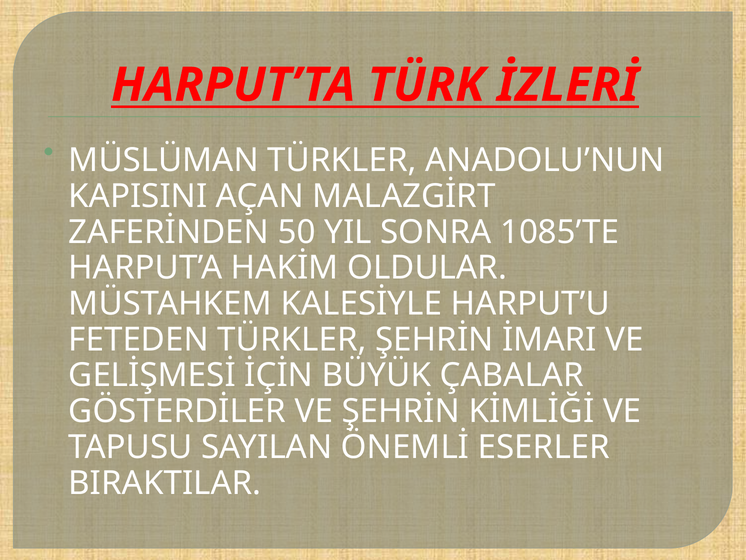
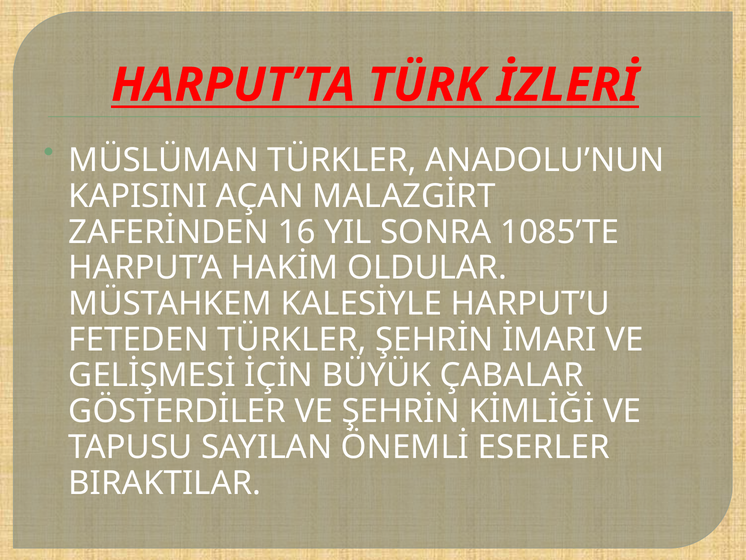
50: 50 -> 16 (297, 232)
